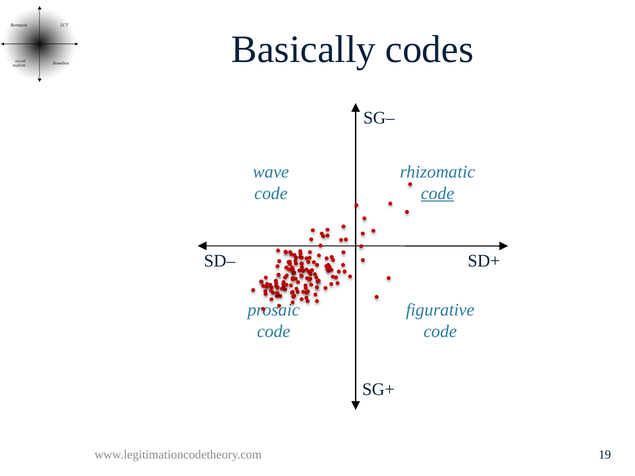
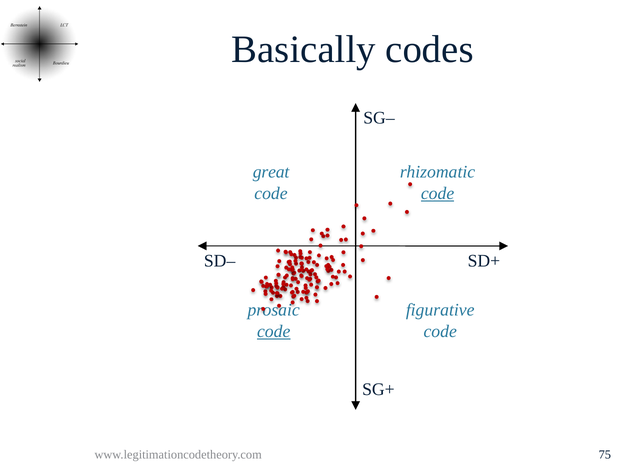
wave: wave -> great (271, 172)
code underline: none -> present (274, 331)
19: 19 -> 75 (605, 455)
